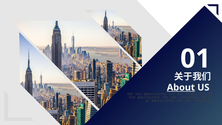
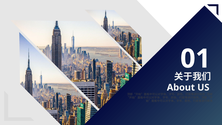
About underline: present -> none (181, 87)
